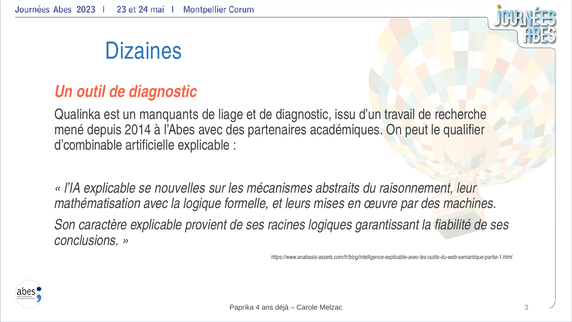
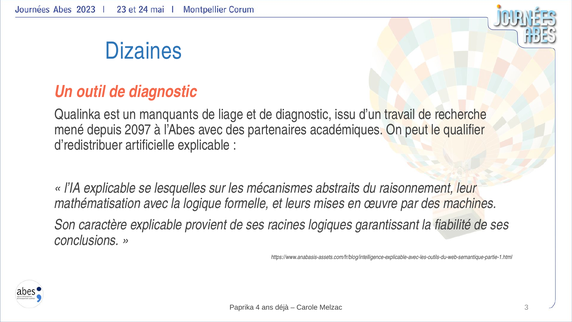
2014: 2014 -> 2097 (138, 130)
d’combinable: d’combinable -> d’redistribuer (88, 145)
nouvelles: nouvelles -> lesquelles (180, 188)
